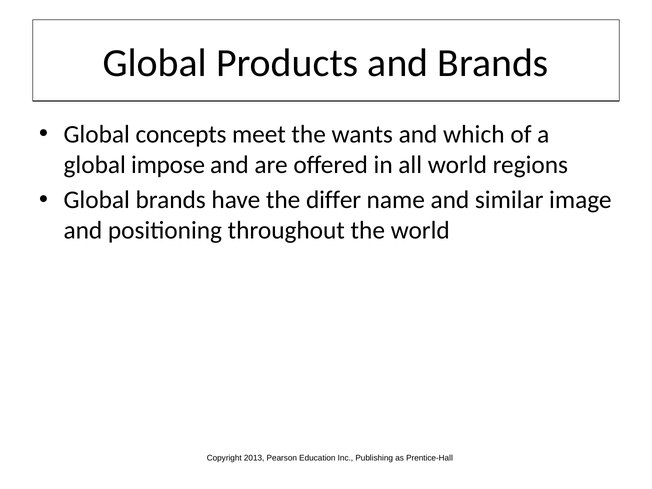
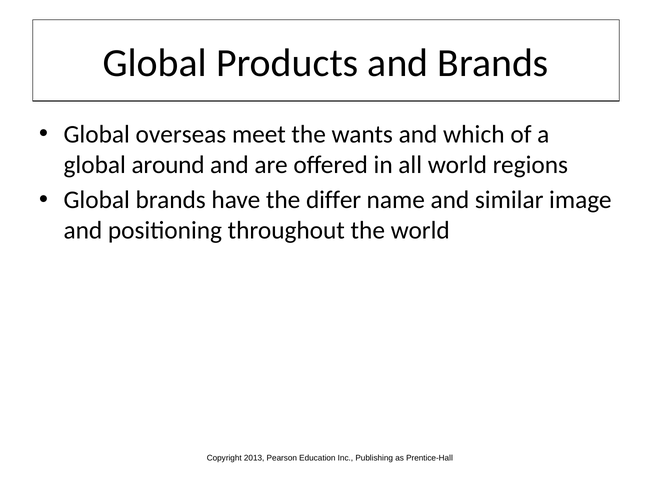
concepts: concepts -> overseas (181, 134)
impose: impose -> around (168, 165)
